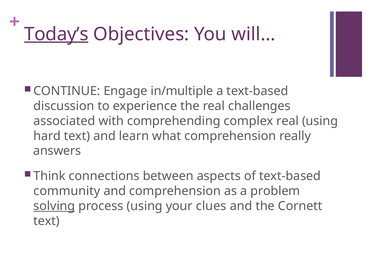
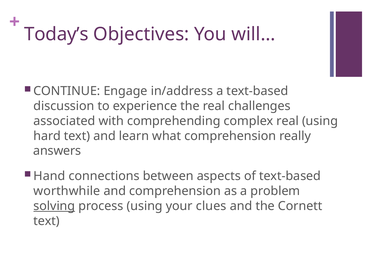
Today’s underline: present -> none (56, 34)
in/multiple: in/multiple -> in/address (182, 91)
Think: Think -> Hand (49, 176)
community: community -> worthwhile (67, 191)
